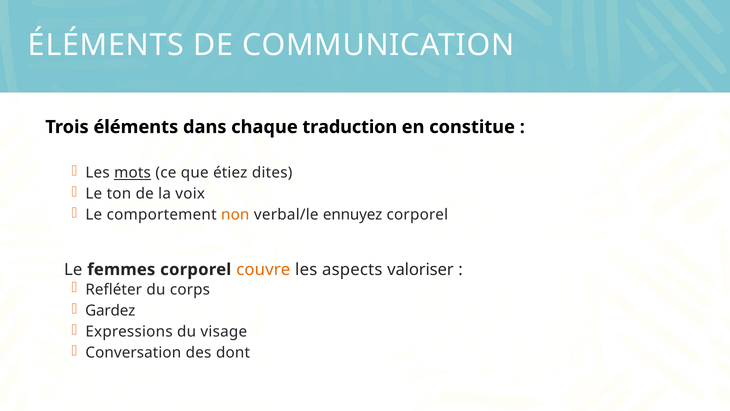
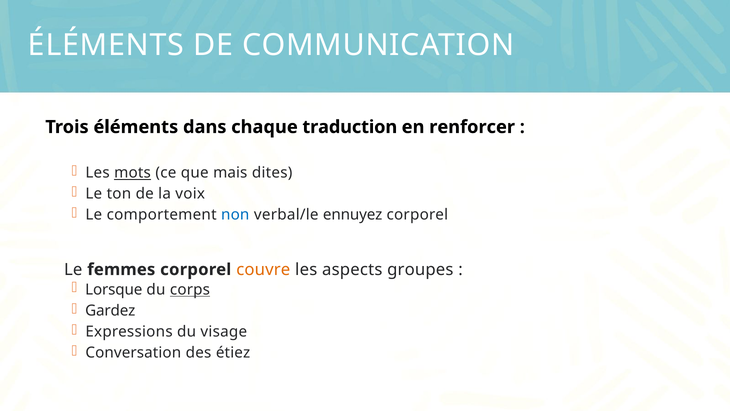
constitue: constitue -> renforcer (472, 127)
étiez: étiez -> mais (230, 173)
non colour: orange -> blue (235, 215)
valoriser: valoriser -> groupes (420, 269)
Refléter: Refléter -> Lorsque (114, 289)
corps underline: none -> present (190, 289)
dont: dont -> étiez (233, 352)
